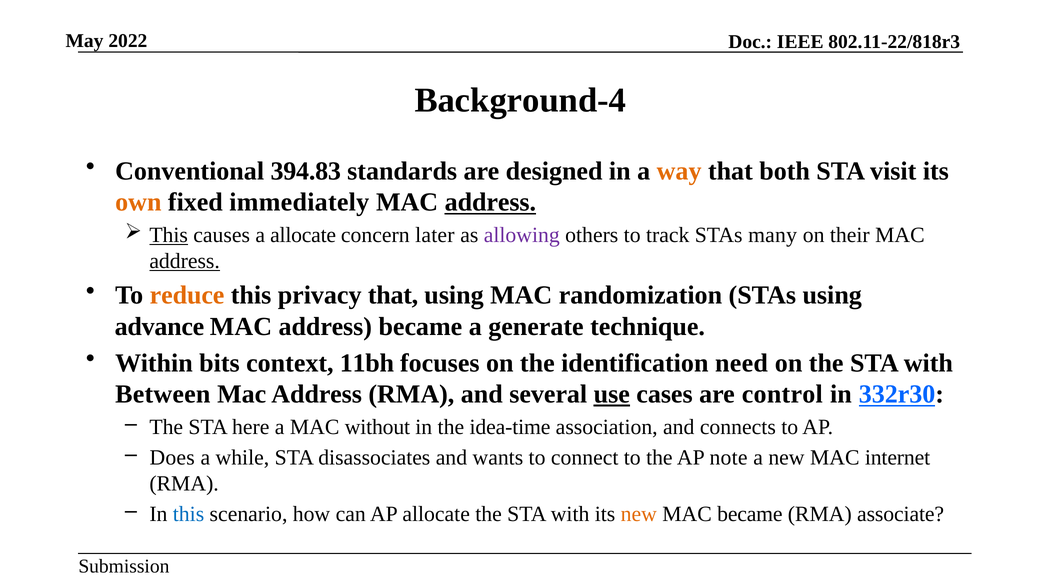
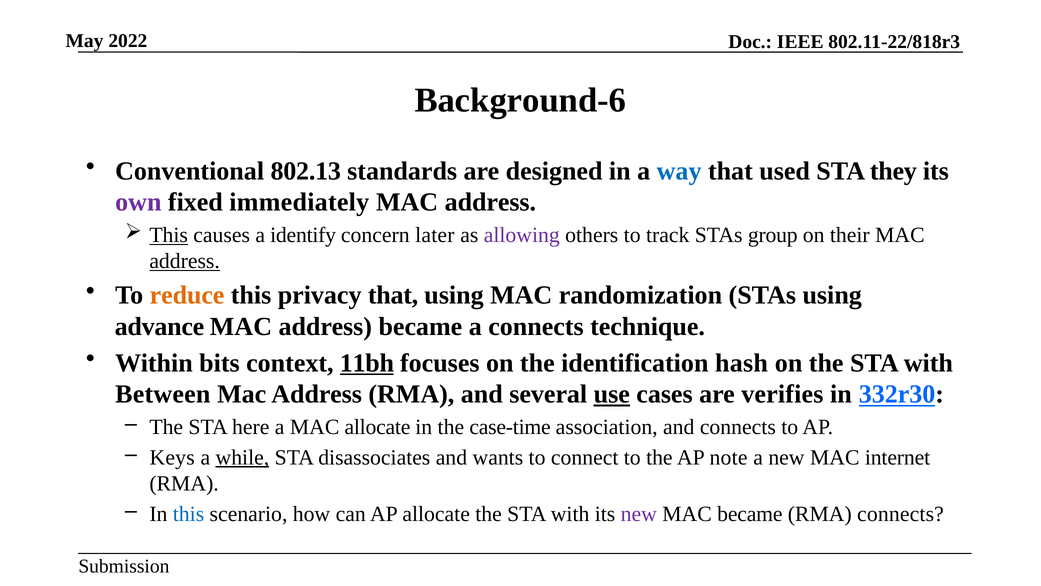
Background-4: Background-4 -> Background-6 (520, 100)
394.83: 394.83 -> 802.13 (306, 171)
way colour: orange -> blue (679, 171)
both: both -> used (785, 171)
visit: visit -> they (893, 171)
own colour: orange -> purple (138, 202)
address underline: present -> none (490, 202)
a allocate: allocate -> identify (303, 235)
many: many -> group (773, 235)
a generate: generate -> connects (536, 326)
11bh underline: none -> present (367, 363)
need: need -> hash (742, 363)
control: control -> verifies (782, 394)
MAC without: without -> allocate (377, 427)
idea-time: idea-time -> case-time (510, 427)
Does: Does -> Keys (172, 457)
while underline: none -> present (242, 457)
new colour: orange -> purple (639, 514)
RMA associate: associate -> connects (900, 514)
